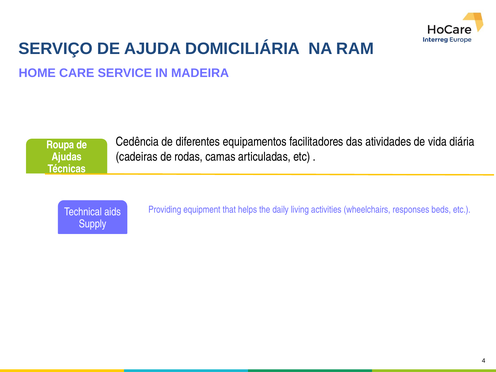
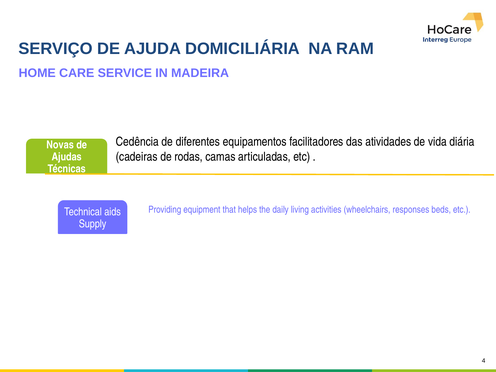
Roupa: Roupa -> Novas (60, 145)
